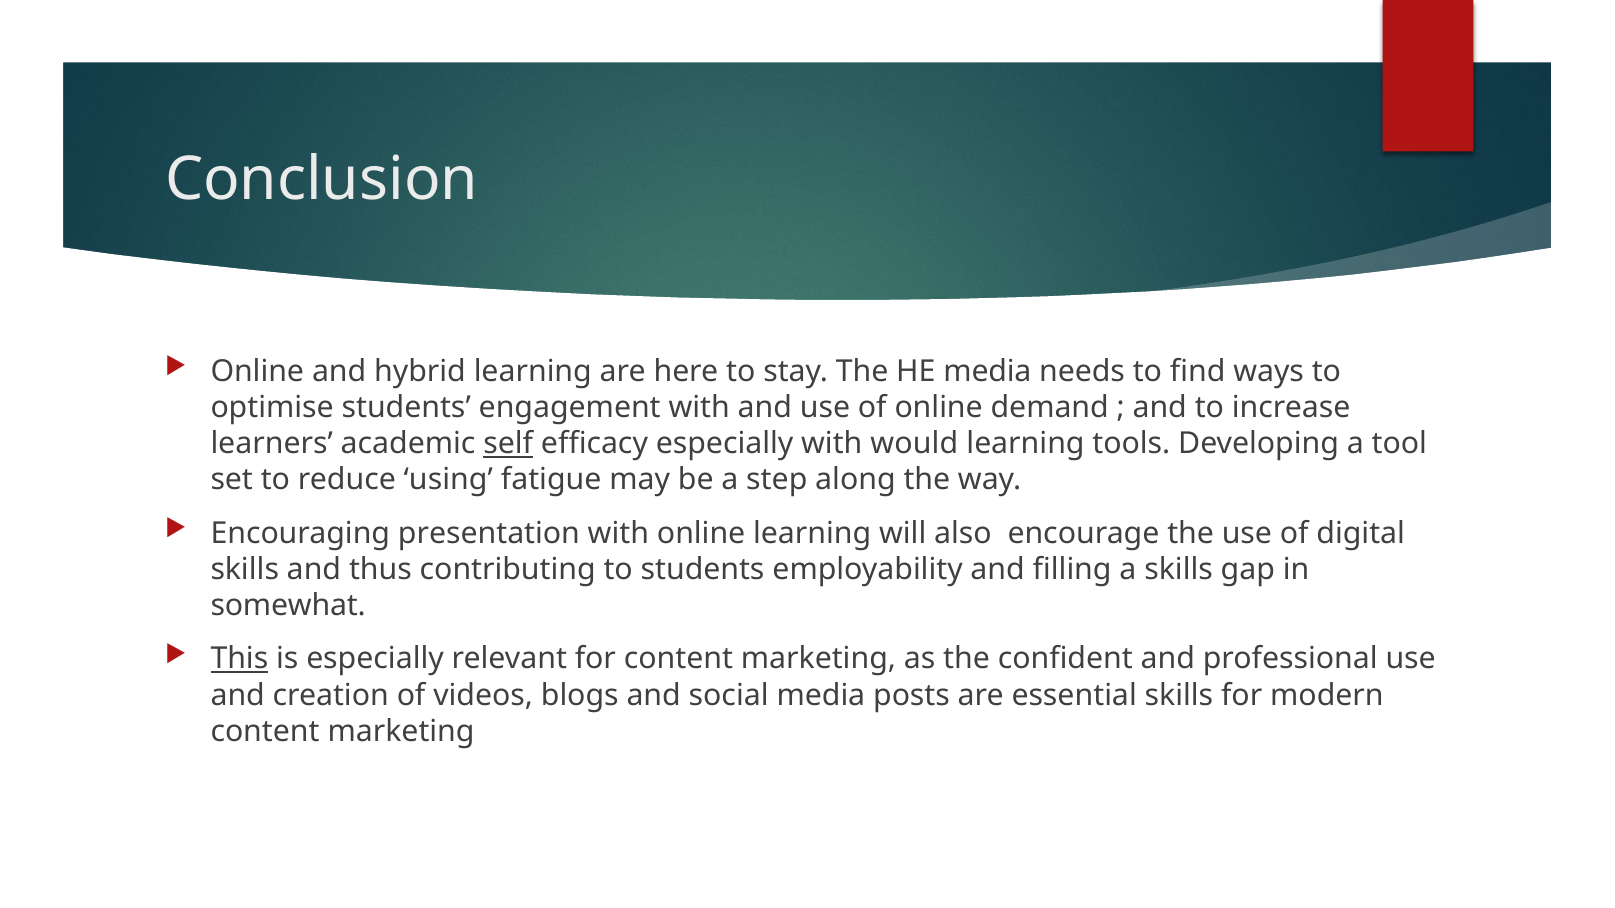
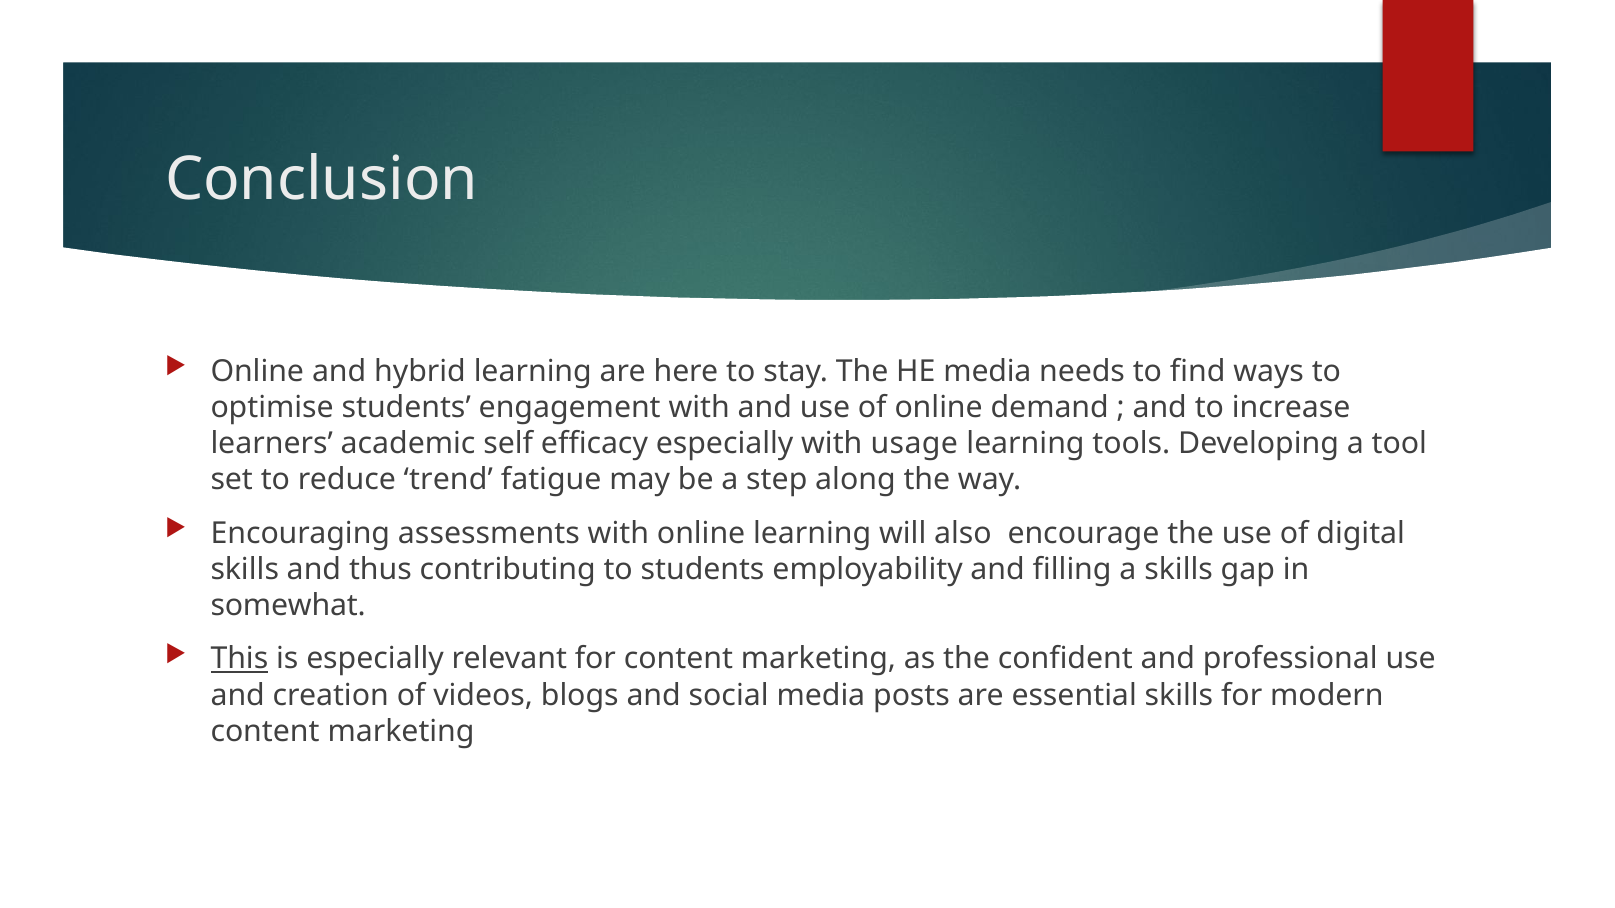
self underline: present -> none (508, 444)
would: would -> usage (914, 444)
using: using -> trend (448, 480)
presentation: presentation -> assessments (489, 533)
